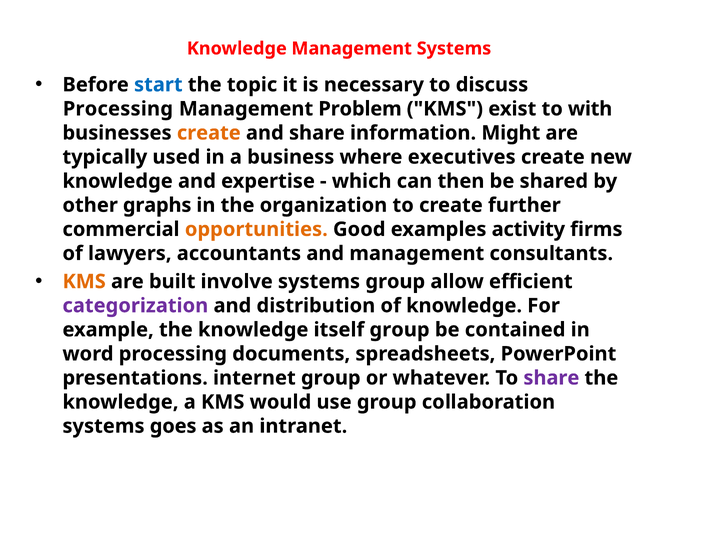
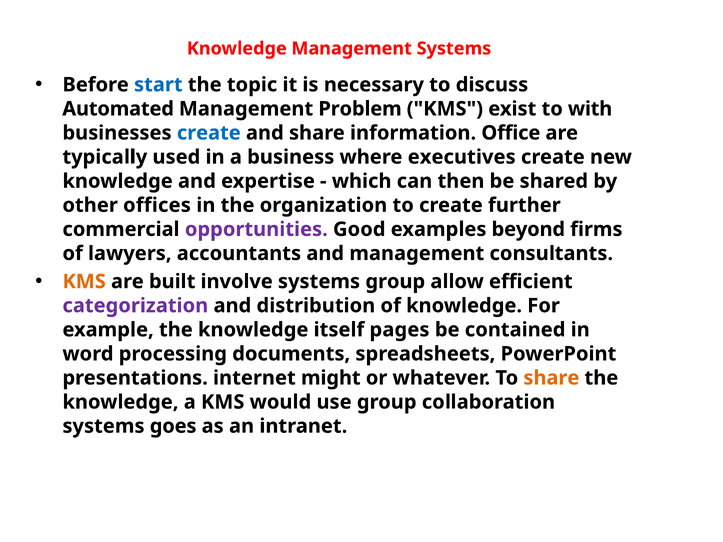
Processing: Processing -> Automated (118, 109)
create colour: orange -> blue (209, 133)
Might: Might -> Office (511, 133)
graphs: graphs -> offices (157, 205)
opportunities colour: orange -> purple (256, 229)
activity: activity -> beyond (528, 229)
itself group: group -> pages (399, 330)
internet group: group -> might (331, 378)
share colour: purple -> orange (551, 378)
